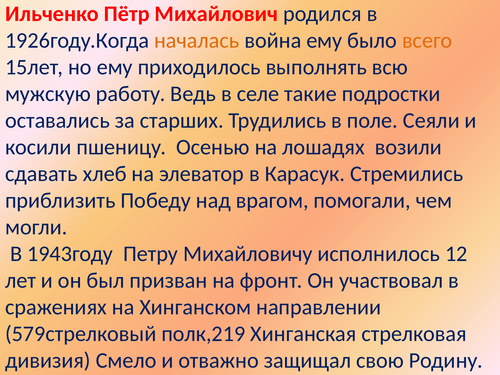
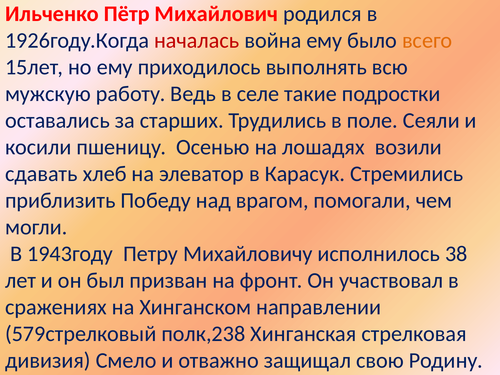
началась colour: orange -> red (197, 40)
12: 12 -> 38 (456, 254)
полк,219: полк,219 -> полк,238 (203, 334)
